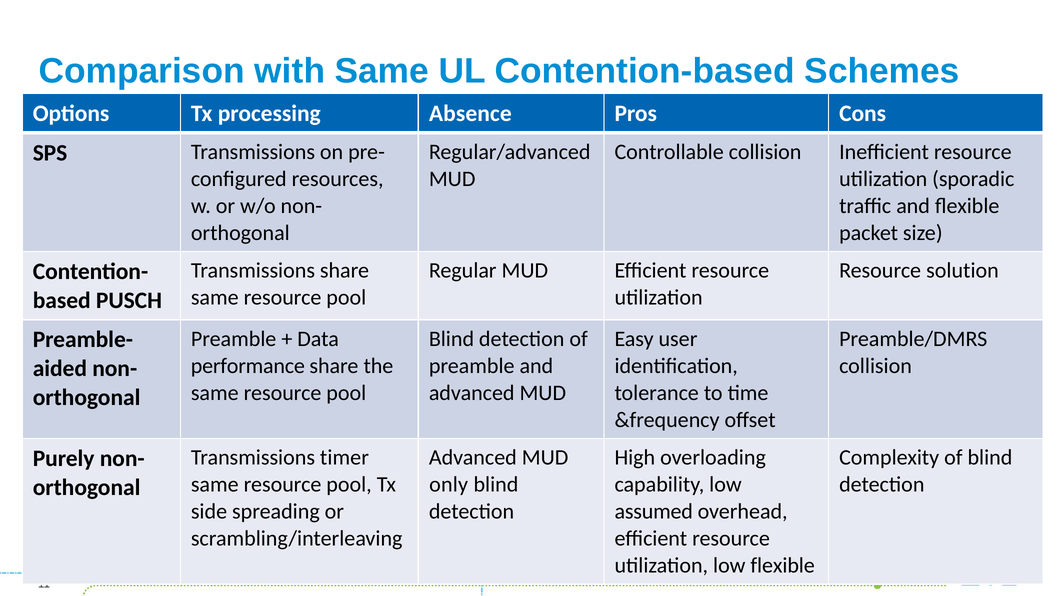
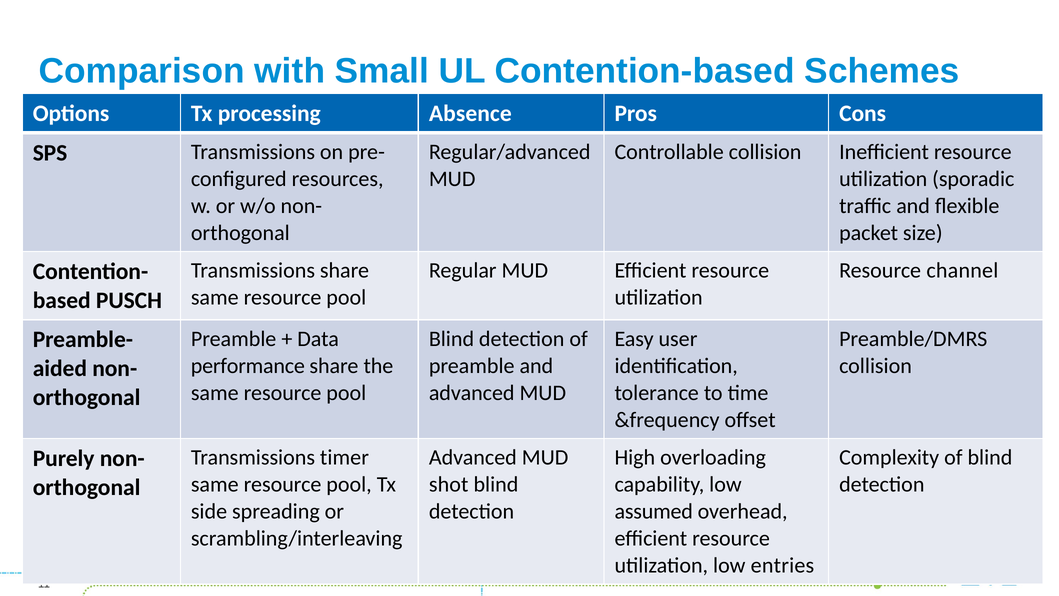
with Same: Same -> Small (382, 71)
solution: solution -> channel (962, 270)
only: only -> shot (449, 484)
low flexible: flexible -> entries (782, 565)
